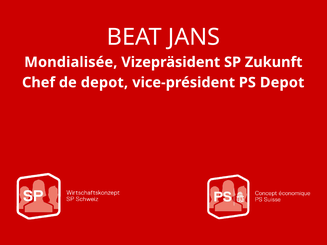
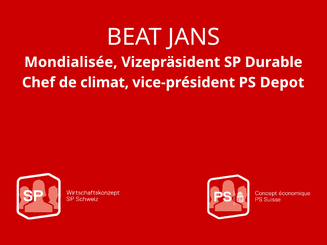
Zukunft: Zukunft -> Durable (274, 62)
de depot: depot -> climat (105, 83)
